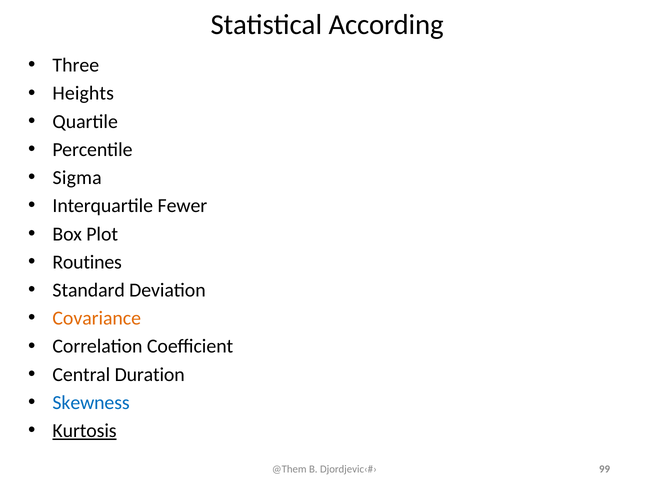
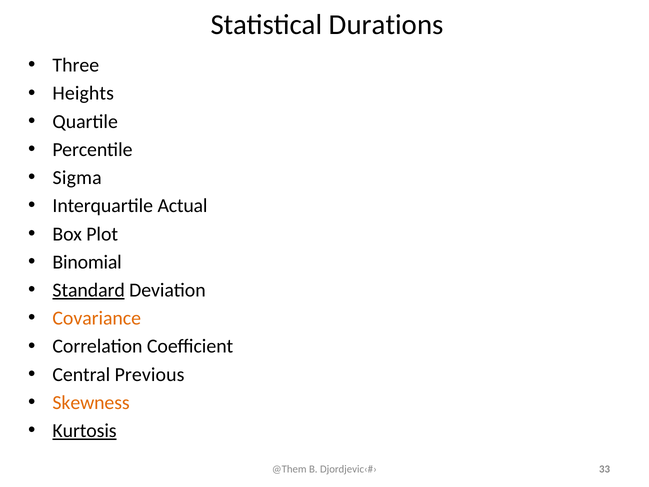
According: According -> Durations (386, 25)
Fewer: Fewer -> Actual (182, 206)
Routines: Routines -> Binomial (87, 262)
Standard underline: none -> present (89, 290)
Duration: Duration -> Previous (150, 374)
Skewness colour: blue -> orange (91, 402)
99: 99 -> 33 (605, 469)
